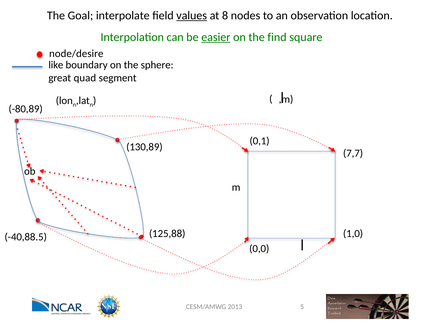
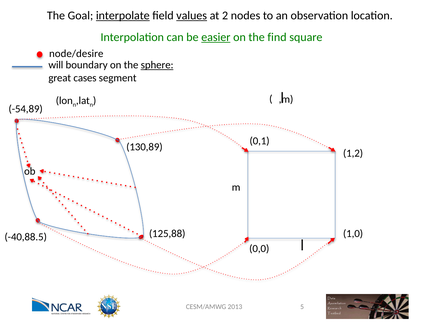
interpolate underline: none -> present (123, 16)
8: 8 -> 2 (225, 16)
like: like -> will (56, 65)
sphere underline: none -> present (157, 65)
quad: quad -> cases (85, 78)
-80,89: -80,89 -> -54,89 (26, 109)
7,7: 7,7 -> 1,2 (353, 153)
